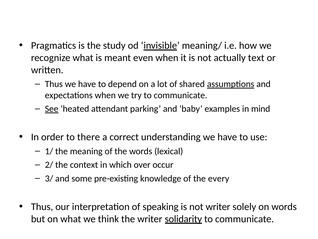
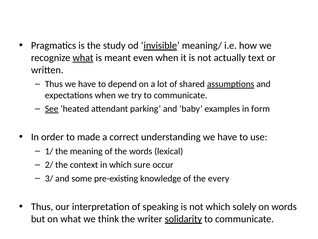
what underline: none -> present (83, 58)
mind: mind -> form (261, 109)
there: there -> made (89, 137)
over: over -> sure (142, 165)
not writer: writer -> which (218, 206)
